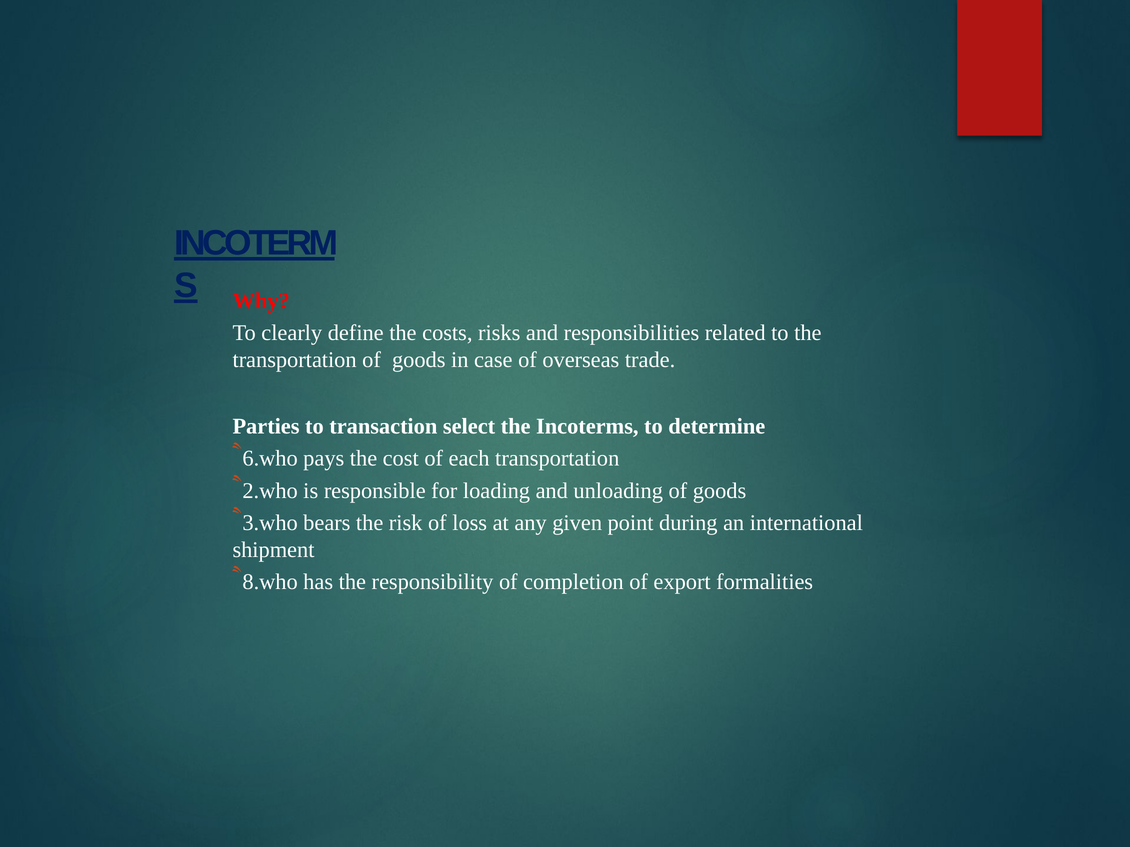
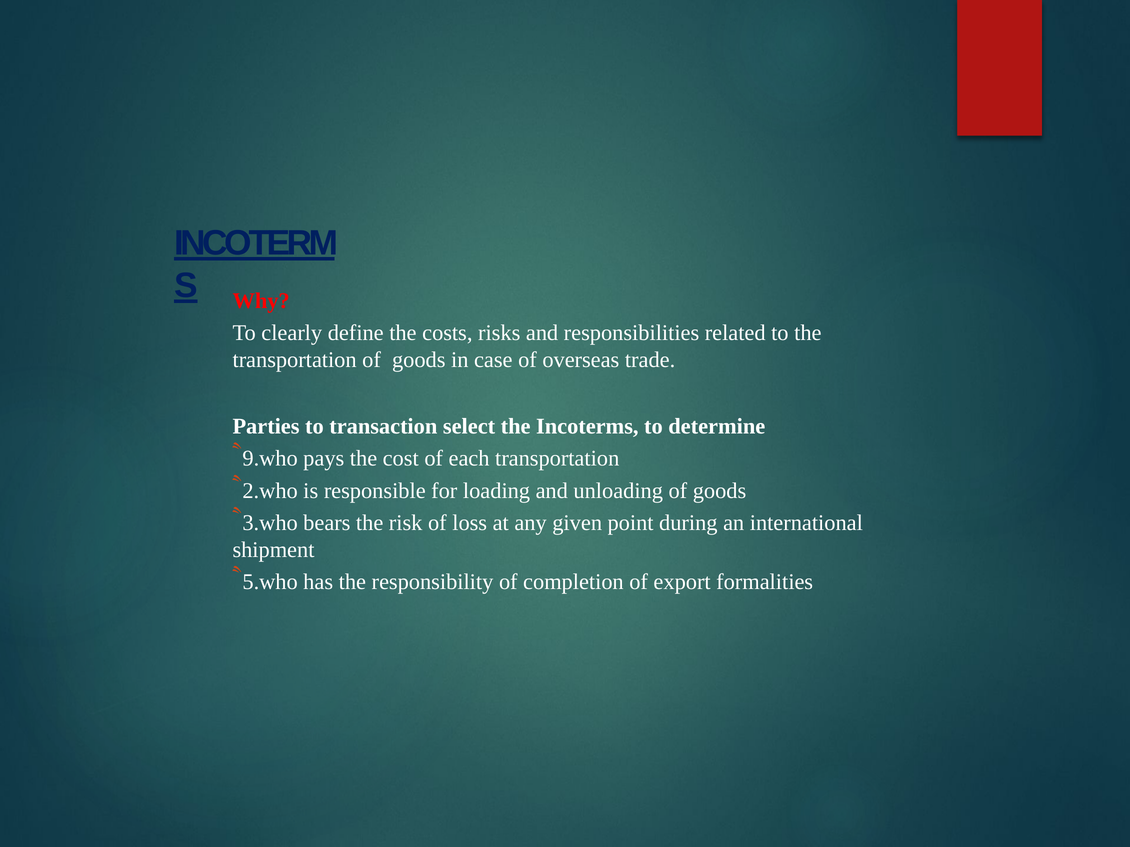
6.who: 6.who -> 9.who (270, 459)
8.who: 8.who -> 5.who (270, 582)
